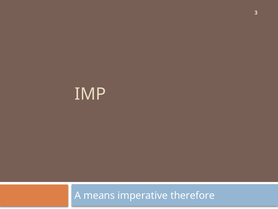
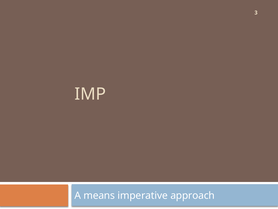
therefore: therefore -> approach (193, 195)
